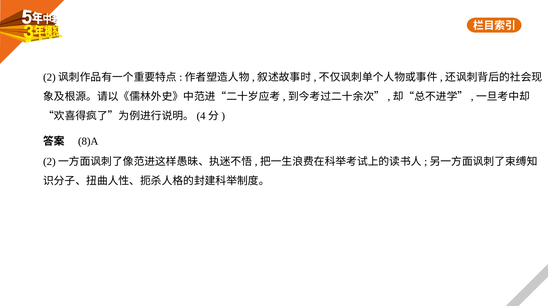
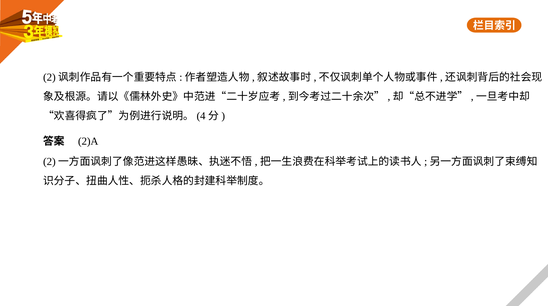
8)A: 8)A -> 2)A (88, 141)
